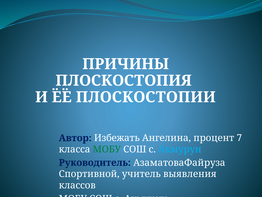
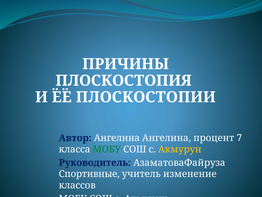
Автор Избежать: Избежать -> Ангелина (117, 138)
Акмурун colour: light blue -> yellow (180, 149)
Спортивной: Спортивной -> Спортивные (89, 174)
выявления: выявления -> изменение (190, 174)
